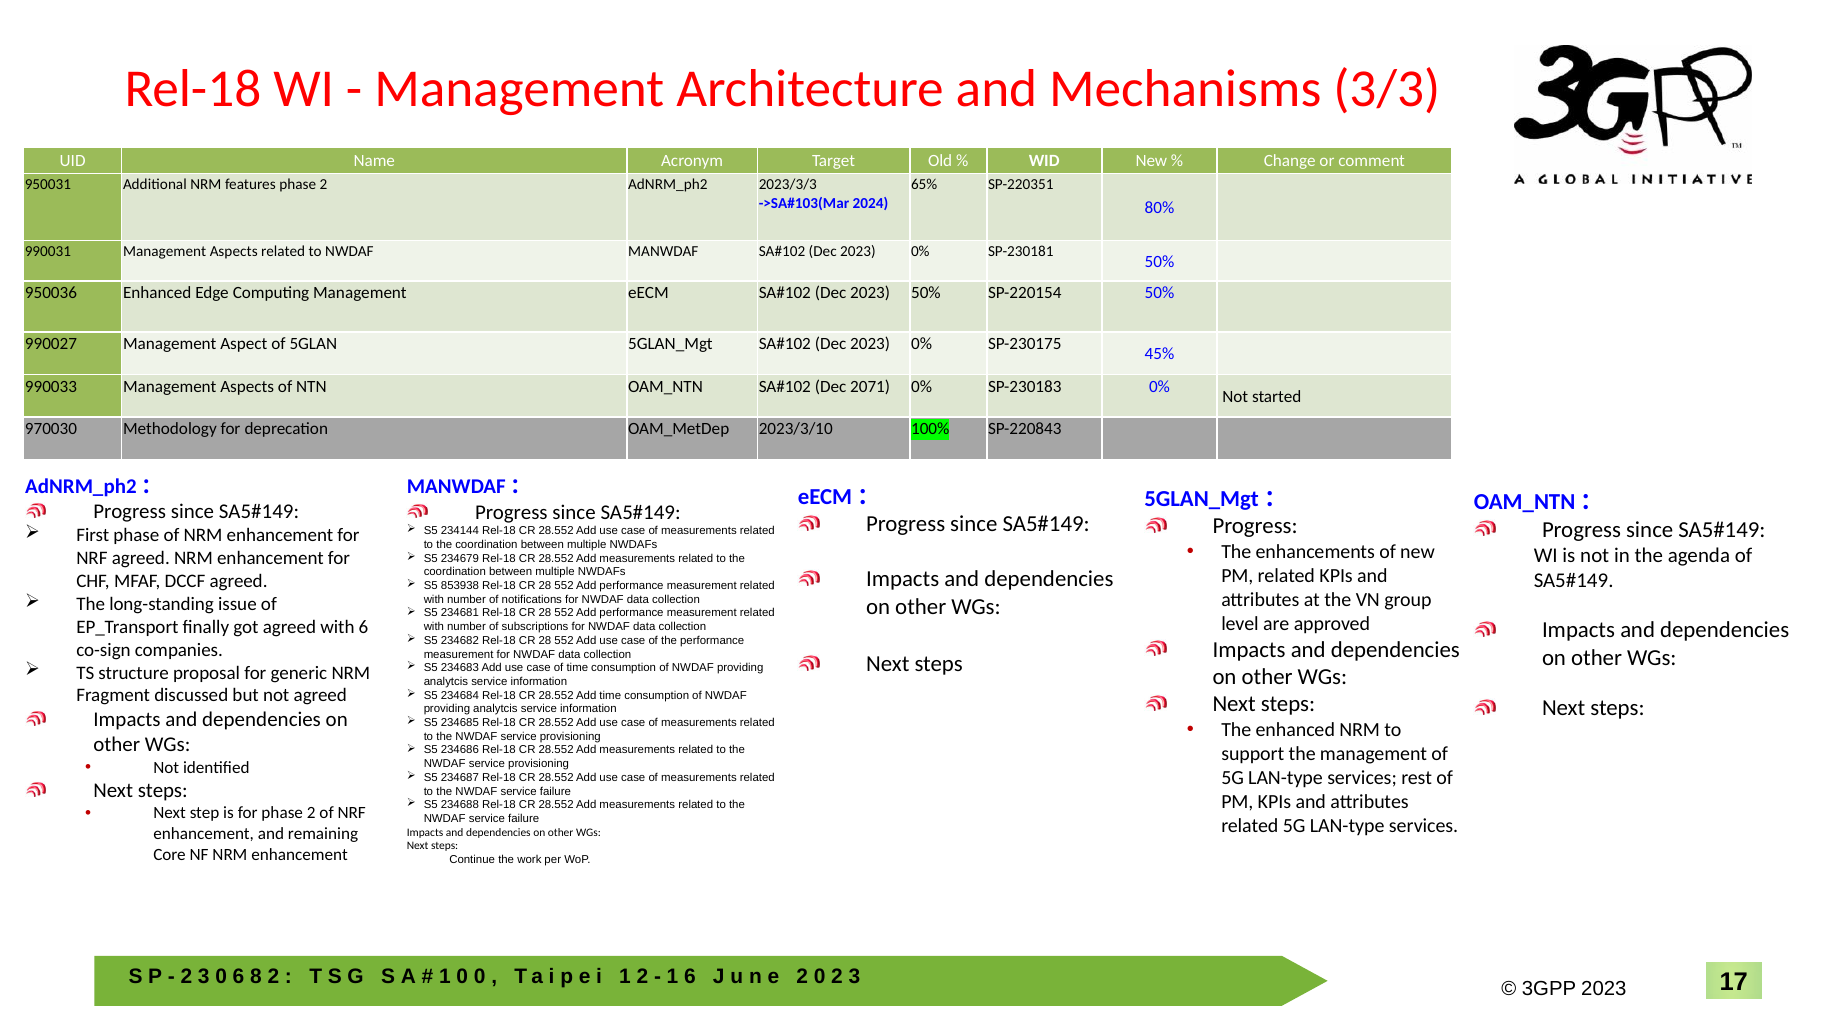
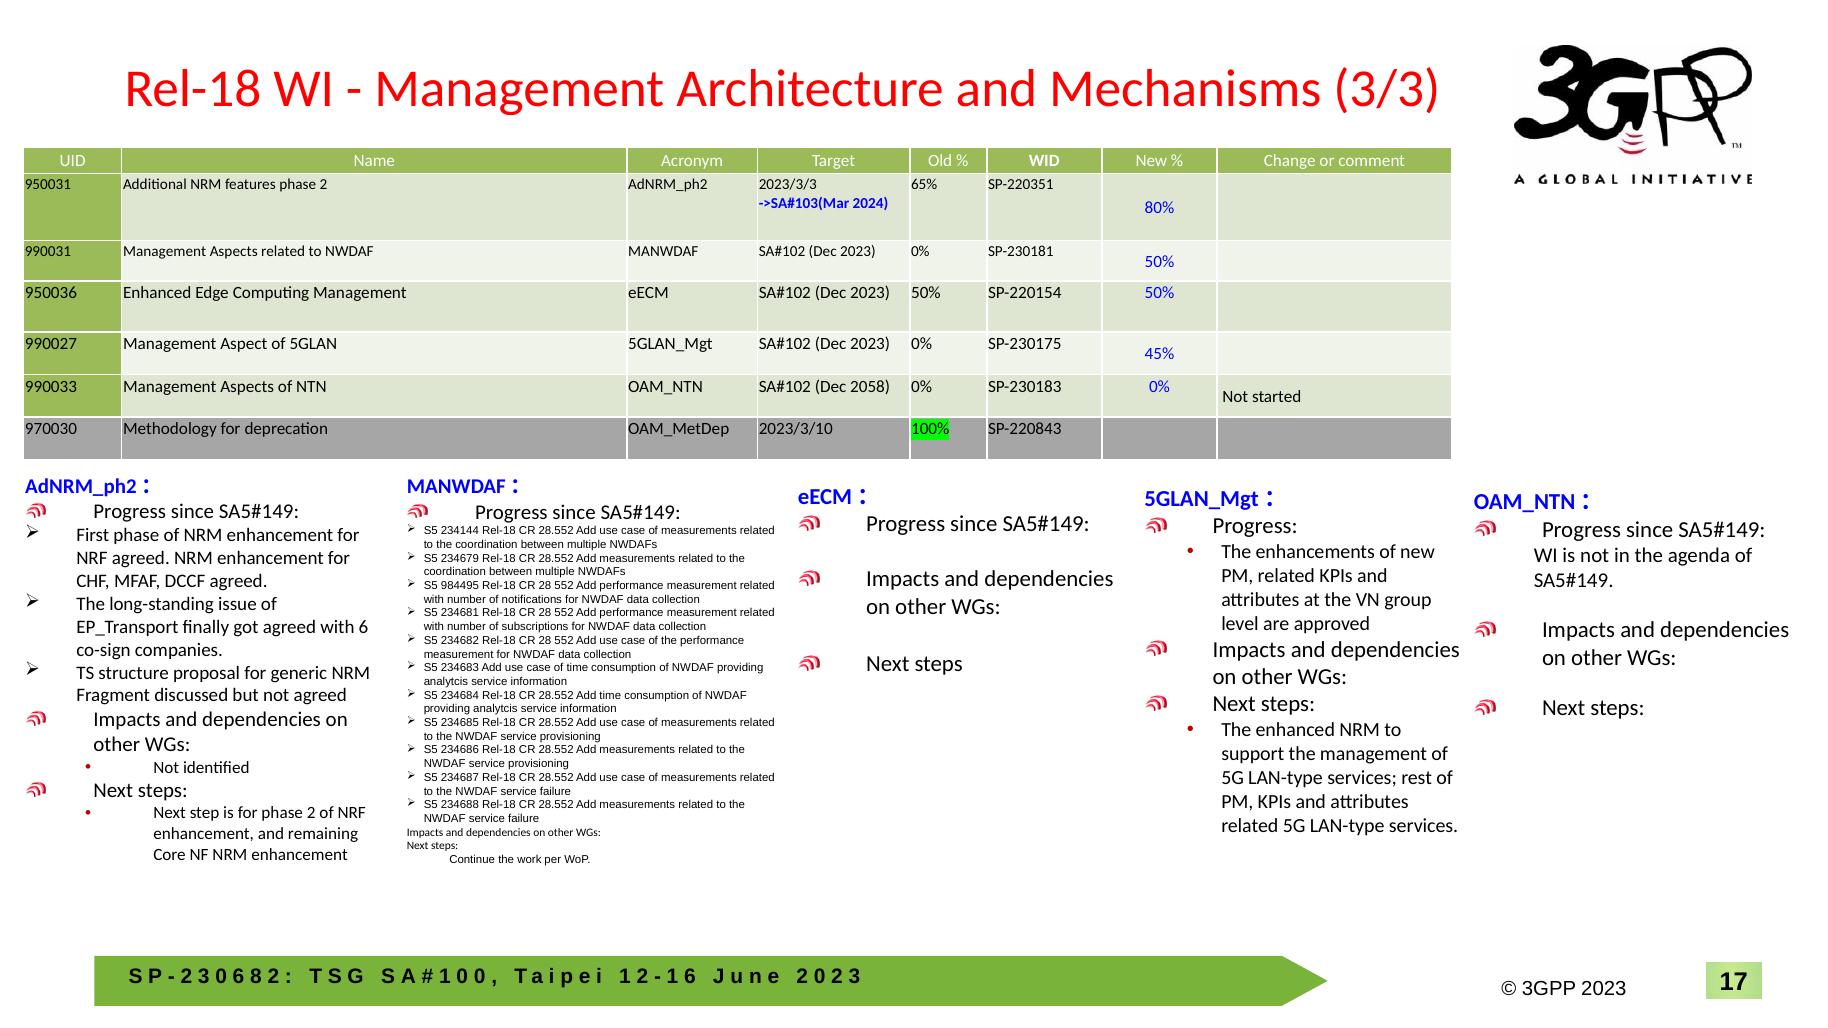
2071: 2071 -> 2058 (870, 387)
853938: 853938 -> 984495 (460, 586)
